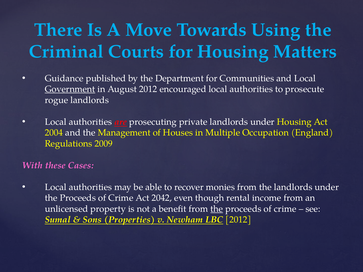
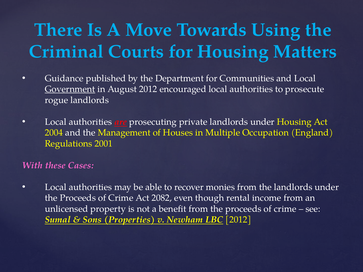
2009: 2009 -> 2001 (104, 144)
2042: 2042 -> 2082 (162, 198)
the underline: present -> none (217, 209)
